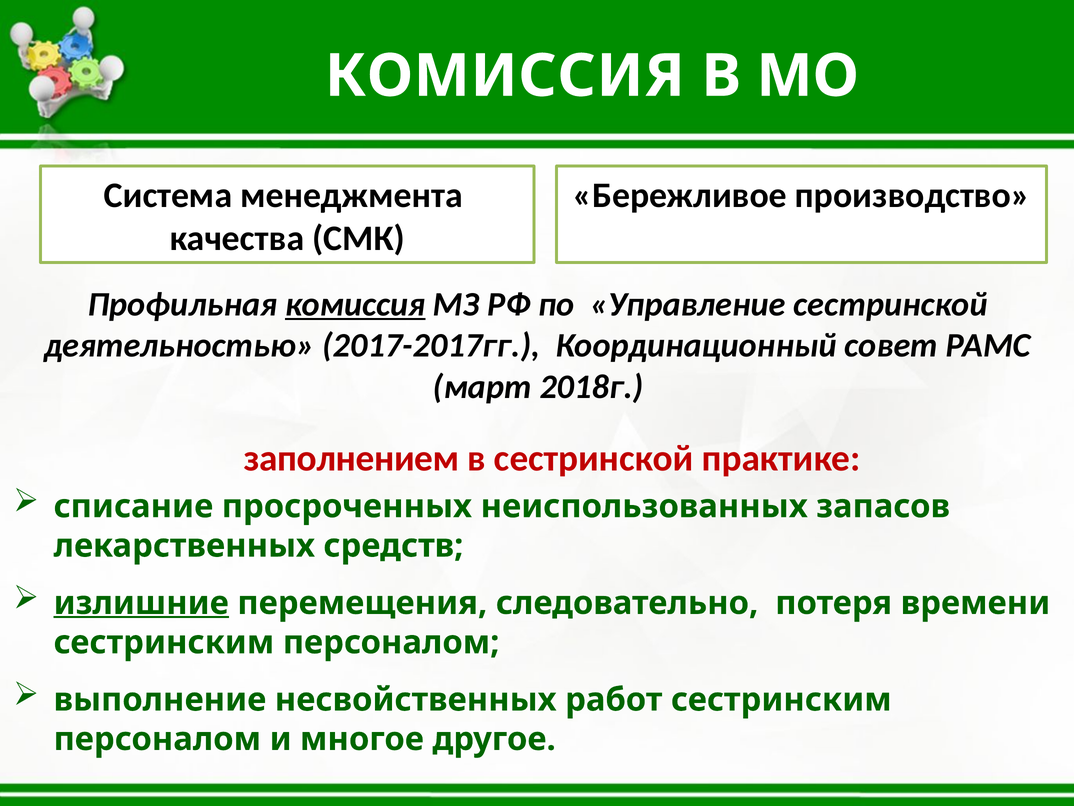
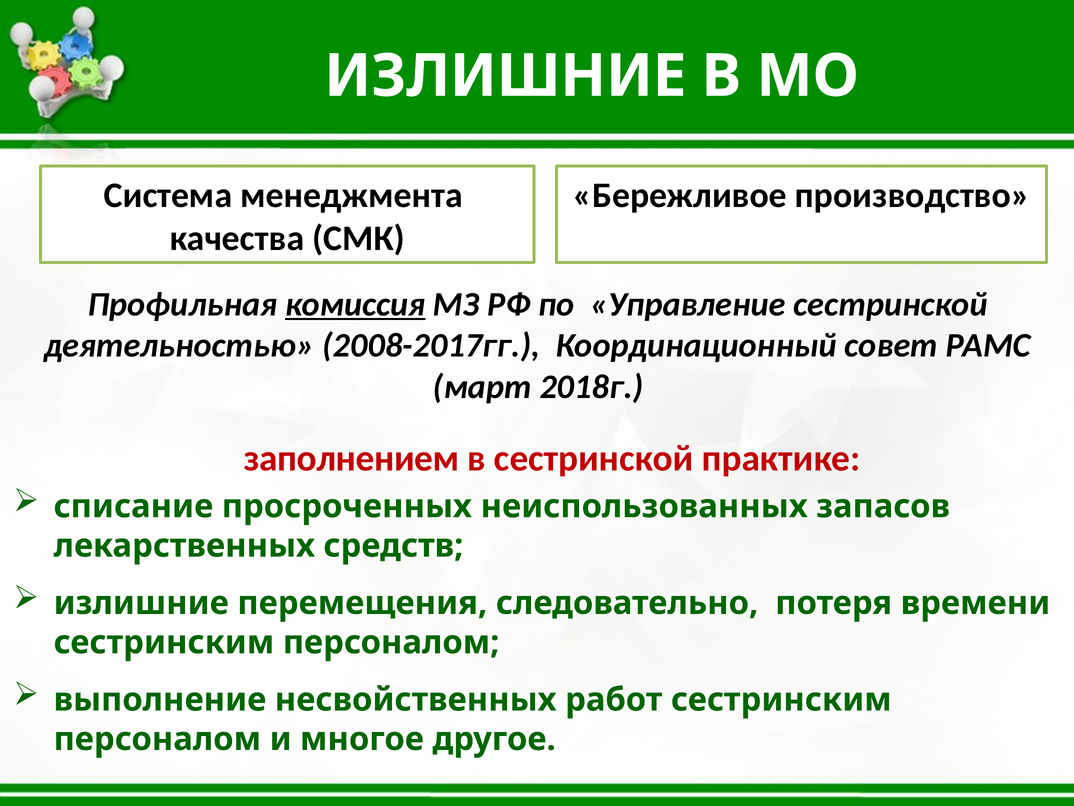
КОМИССИЯ: КОМИССИЯ -> ИЗЛИШНИЕ (505, 76)
2017-2017гг: 2017-2017гг -> 2008-2017гг (431, 345)
излишние underline: present -> none (141, 603)
